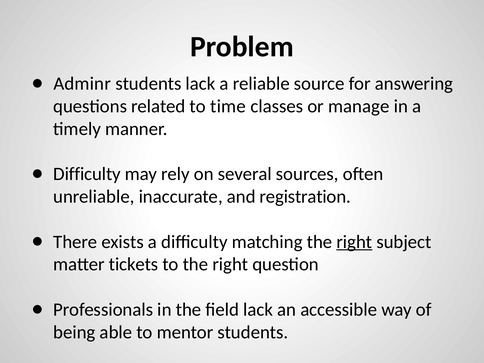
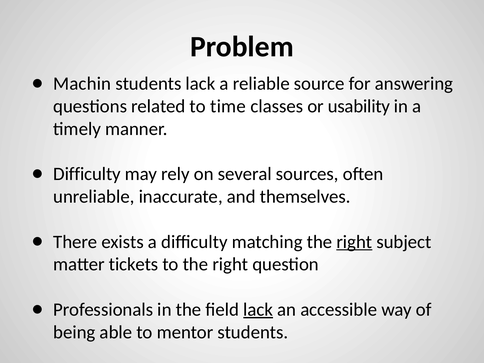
Adminr: Adminr -> Machin (82, 84)
manage: manage -> usability (359, 106)
registration: registration -> themselves (305, 197)
lack underline: none -> present (258, 310)
